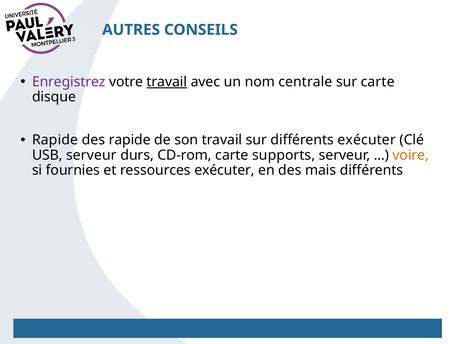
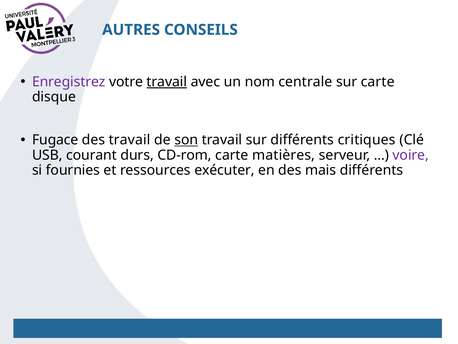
Rapide: Rapide -> Fugace (55, 140)
des rapide: rapide -> travail (130, 140)
son underline: none -> present (186, 140)
différents exécuter: exécuter -> critiques (367, 140)
USB serveur: serveur -> courant (91, 155)
supports: supports -> matières (284, 155)
voire colour: orange -> purple (411, 155)
